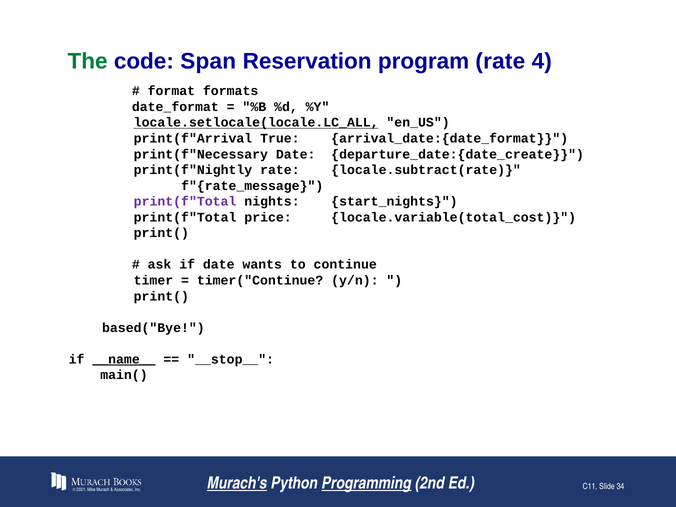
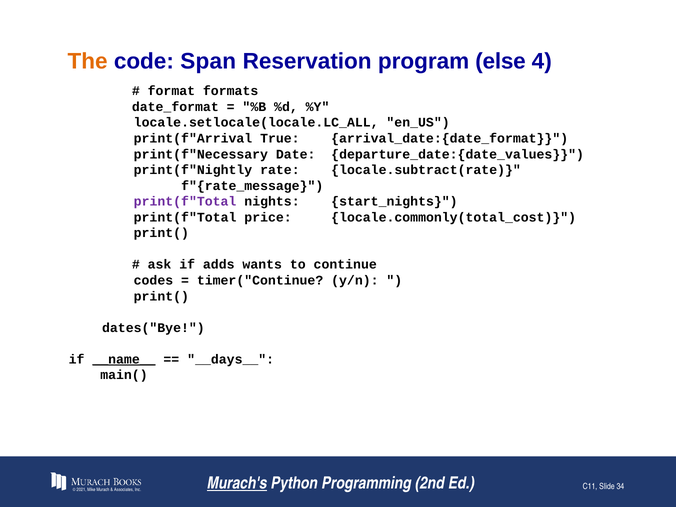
The colour: green -> orange (88, 61)
program rate: rate -> else (501, 61)
locale.setlocale(locale.LC_ALL underline: present -> none (256, 123)
departure_date:{date_create: departure_date:{date_create -> departure_date:{date_values (458, 154)
locale.variable(total_cost: locale.variable(total_cost -> locale.commonly(total_cost (454, 217)
if date: date -> adds (219, 265)
timer: timer -> codes (153, 280)
based("Bye: based("Bye -> dates("Bye (153, 328)
__stop__: __stop__ -> __days__ (231, 359)
Programming underline: present -> none (366, 483)
